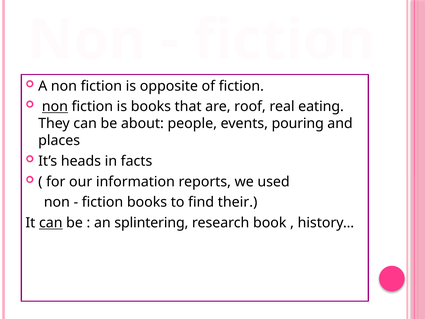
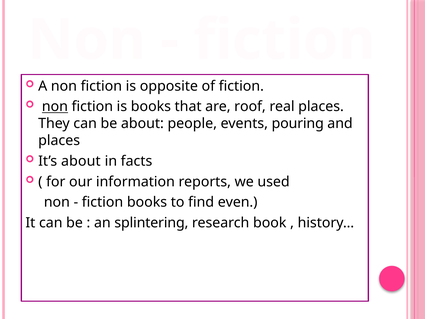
real eating: eating -> places (321, 107)
It’s heads: heads -> about (81, 161)
their: their -> even (238, 202)
can underline: present -> none (51, 223)
